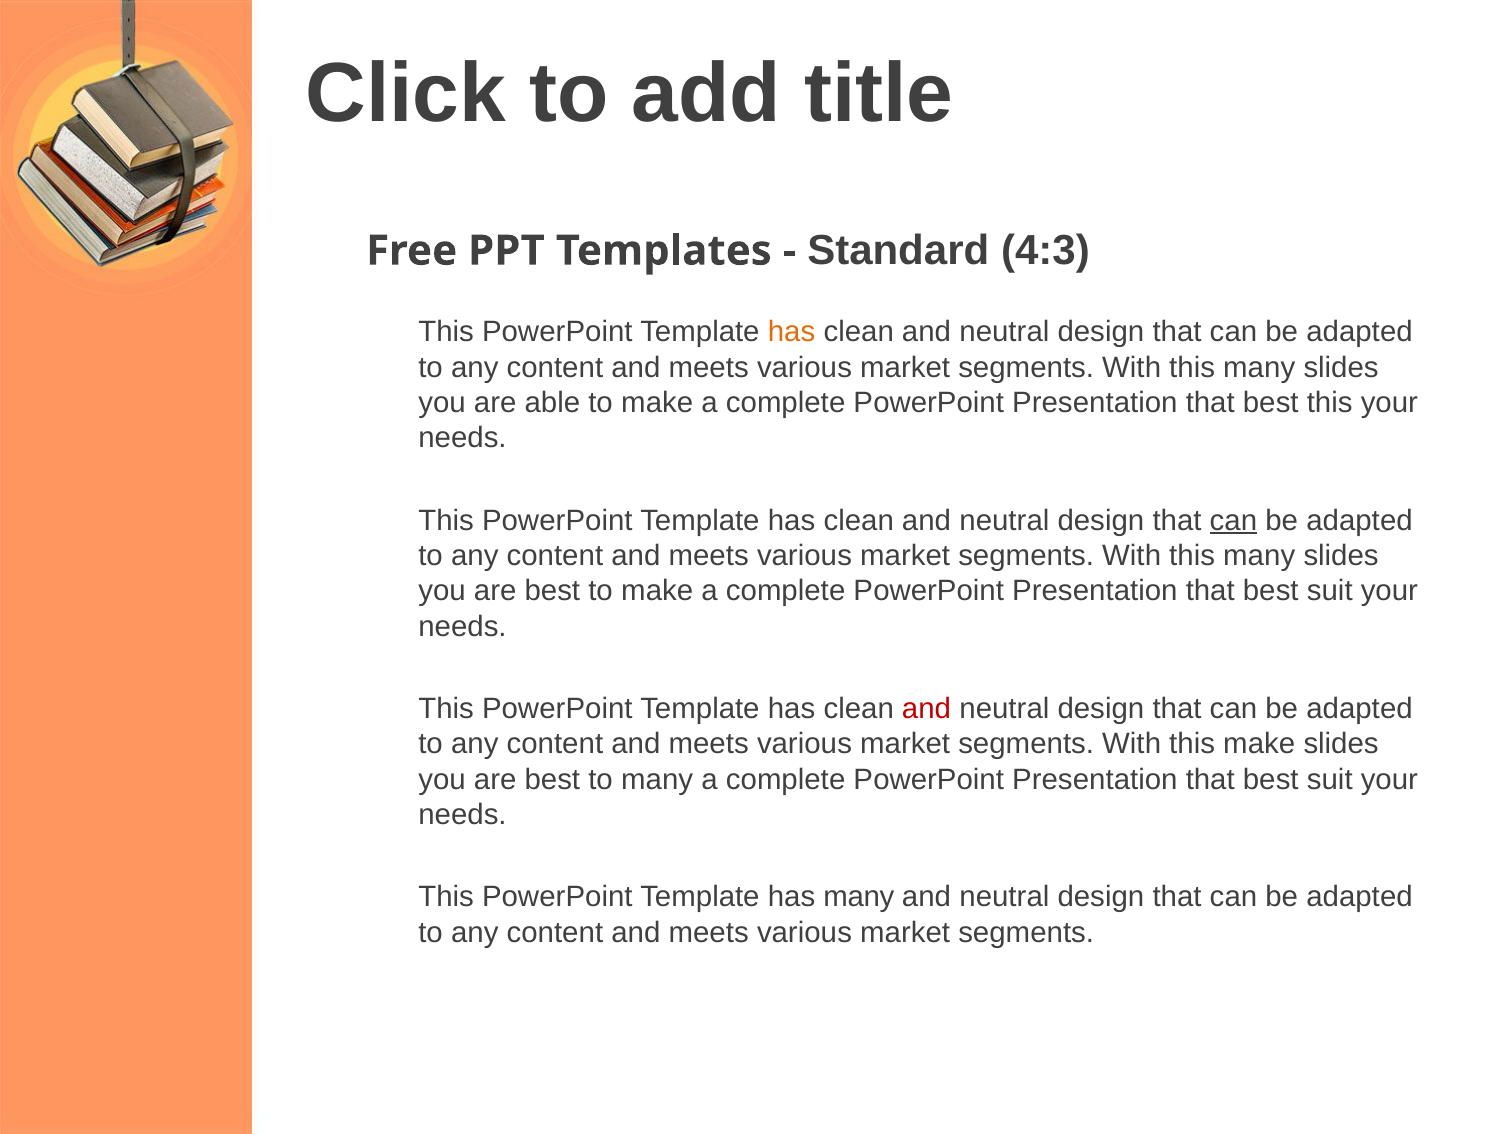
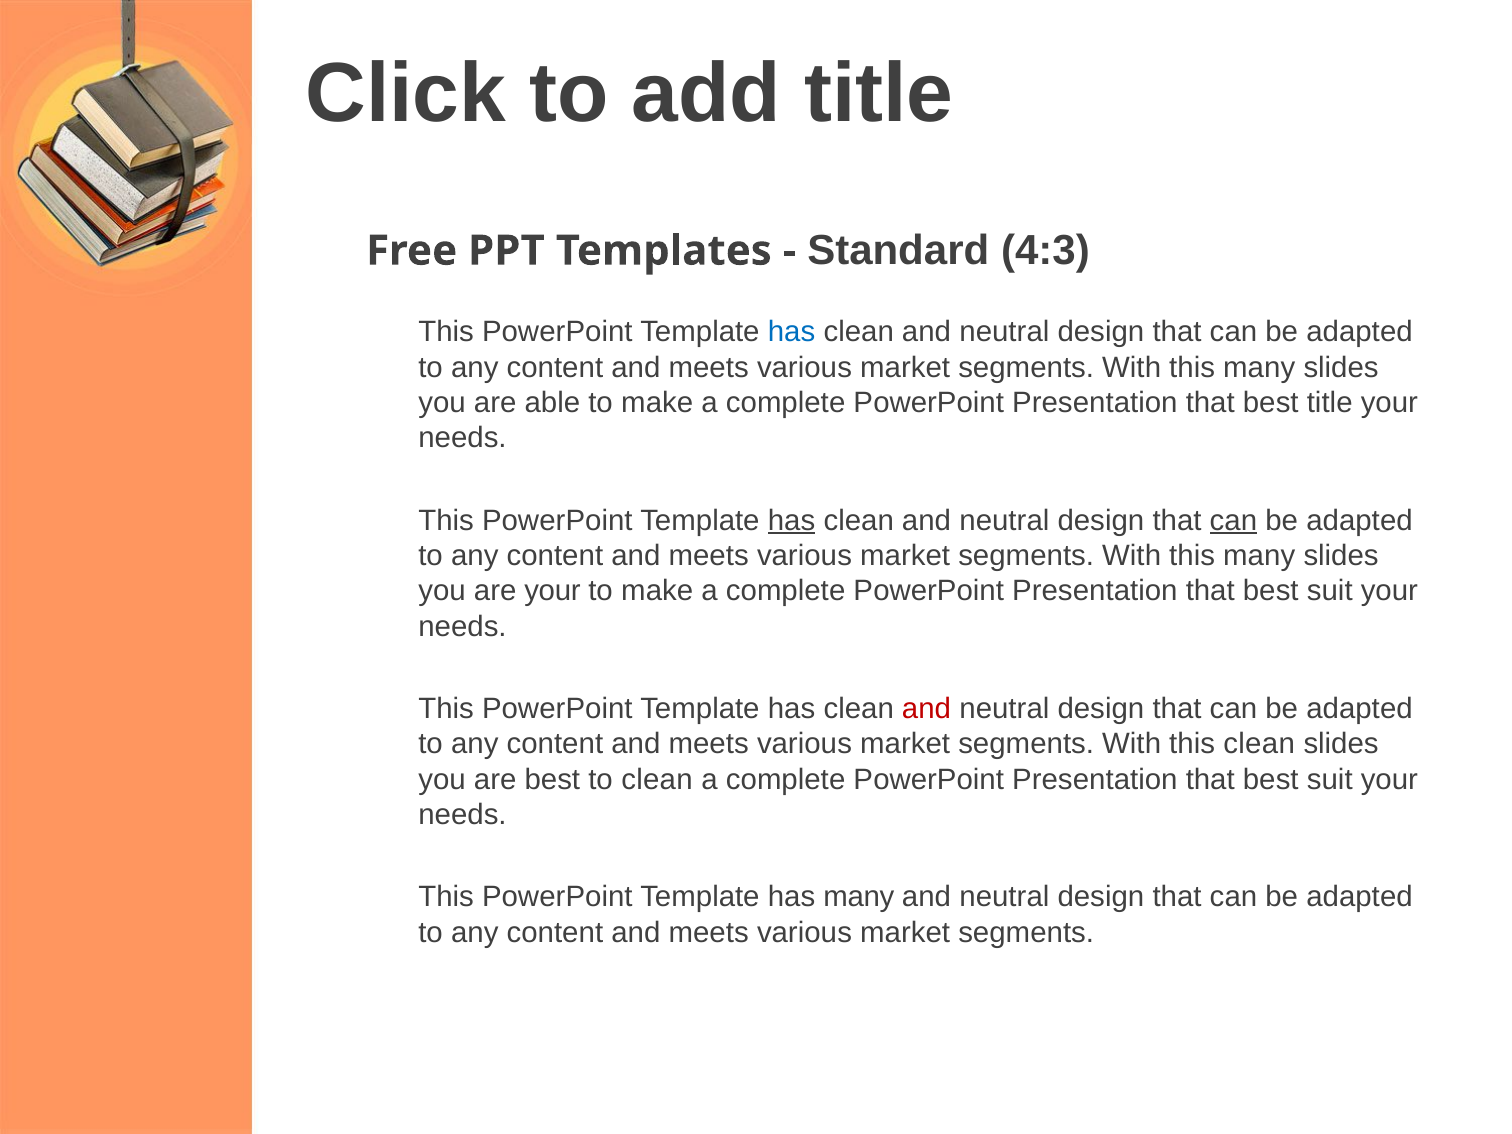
has colour: orange -> blue (792, 332)
best this: this -> title (1330, 403)
has underline: none -> present (792, 521)
best: best -> your (552, 591)
this make: make -> clean (1259, 744)
to many: many -> clean (657, 779)
